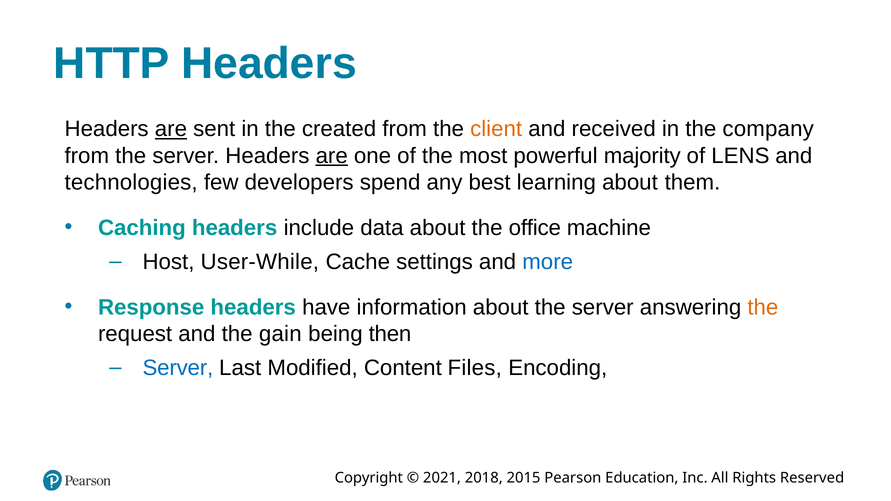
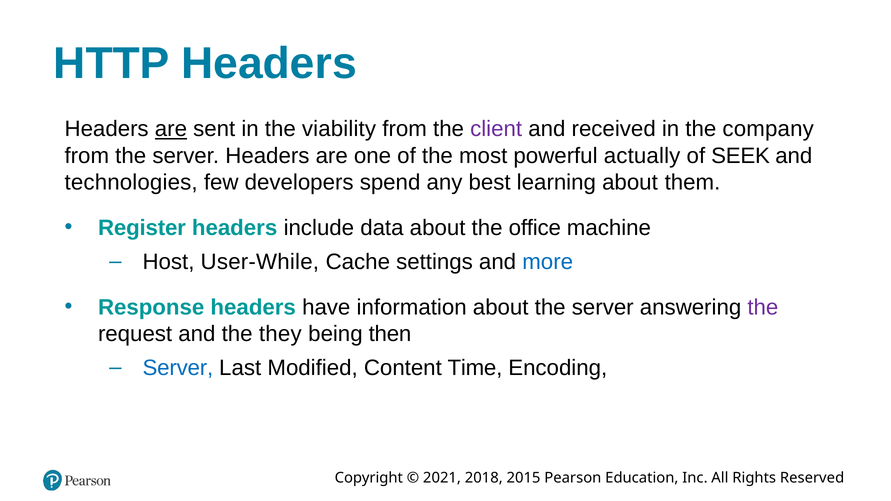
created: created -> viability (339, 129)
client colour: orange -> purple (496, 129)
are underline: present -> none (332, 156)
majority: majority -> actually (642, 156)
LENS: LENS -> SEEK (741, 156)
Caching: Caching -> Register (142, 228)
the colour: orange -> purple (763, 307)
gain: gain -> they (280, 334)
Files: Files -> Time (475, 368)
